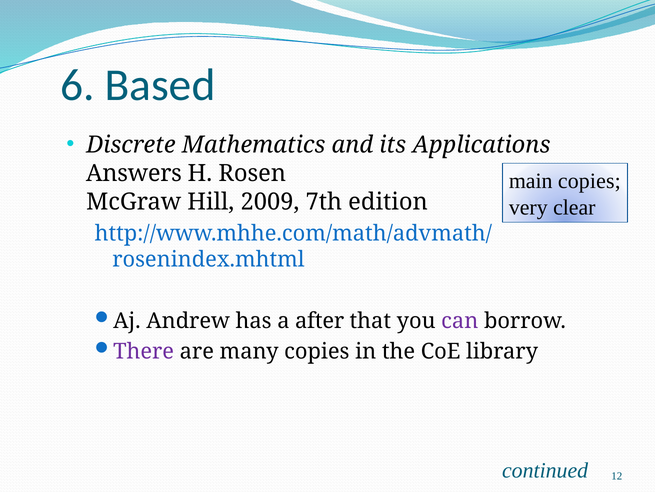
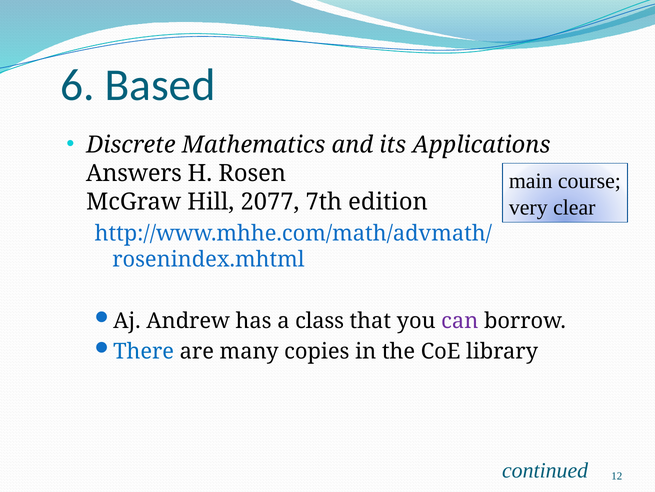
main copies: copies -> course (589, 181)
2009: 2009 -> 2077 (270, 202)
after: after -> class (320, 320)
There colour: purple -> blue (144, 351)
